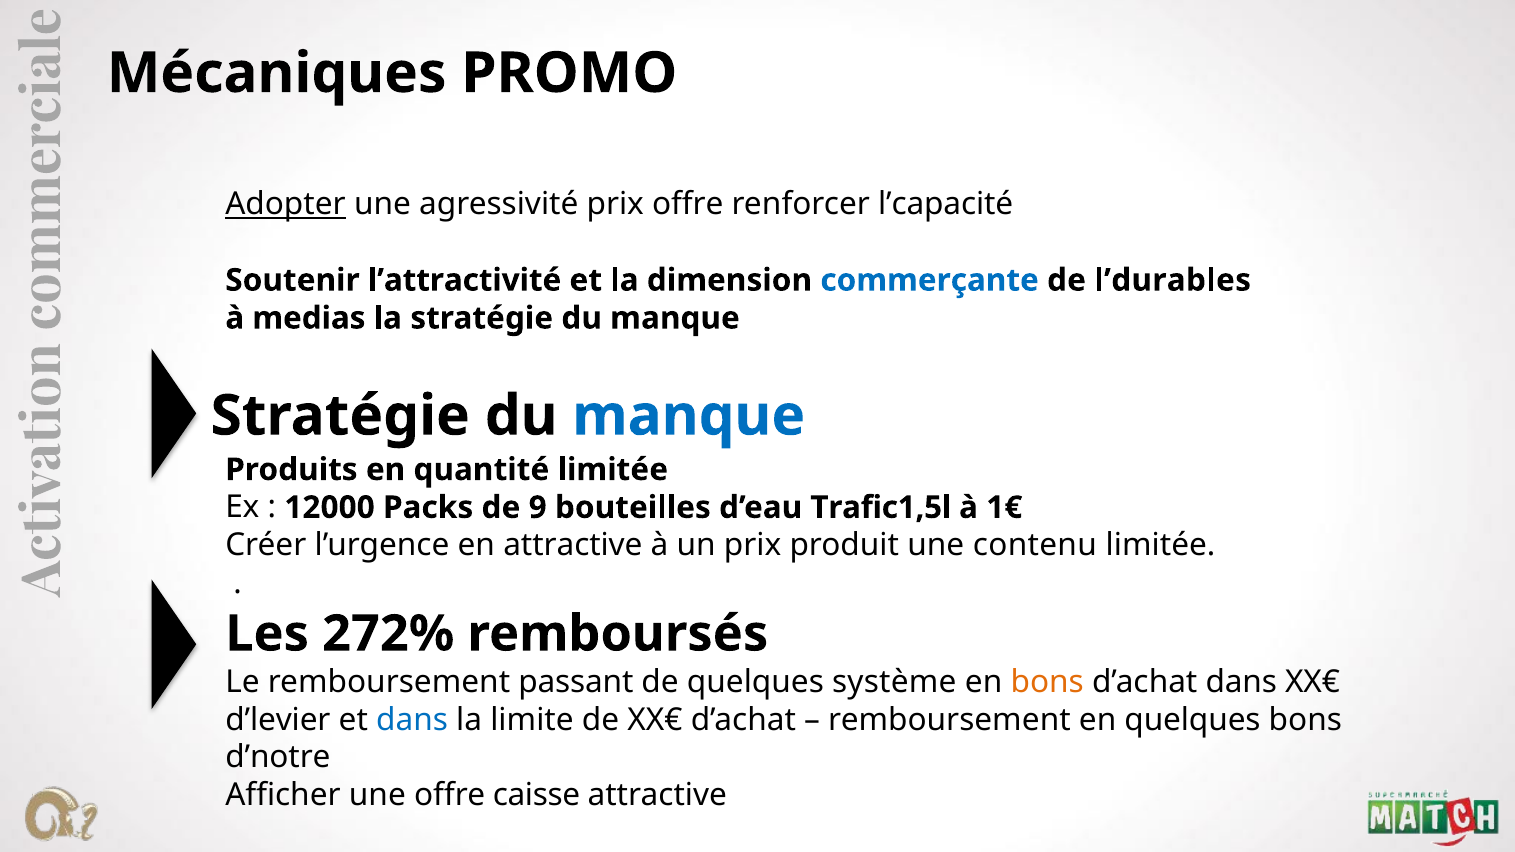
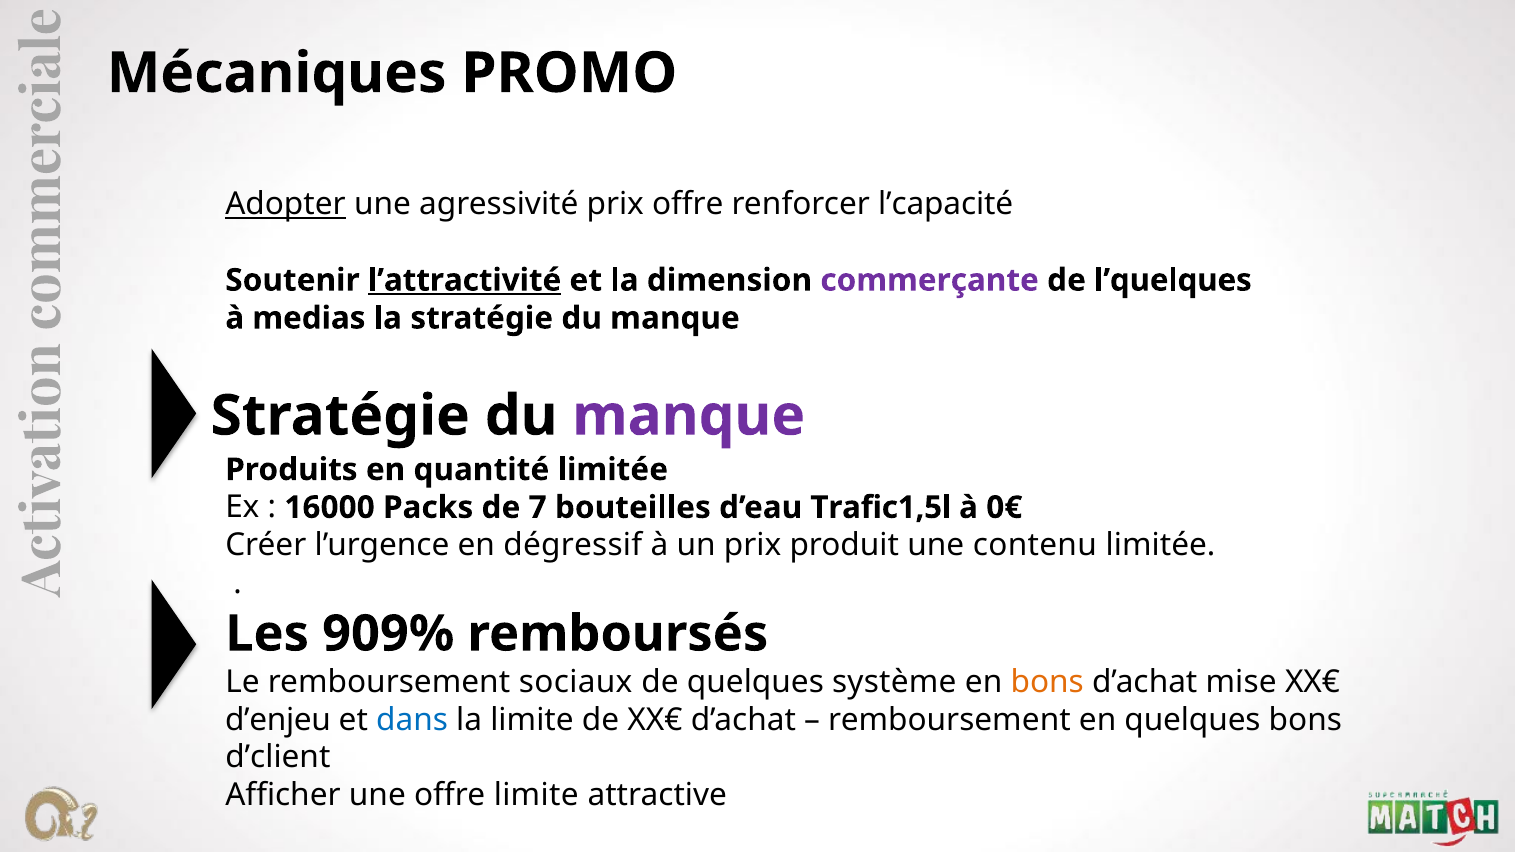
l’attractivité underline: none -> present (465, 280)
commerçante colour: blue -> purple (930, 280)
l’durables: l’durables -> l’quelques (1173, 280)
manque colour: blue -> purple (689, 416)
12000: 12000 -> 16000 (330, 508)
9: 9 -> 7 (538, 508)
1€: 1€ -> 0€ (1004, 508)
en attractive: attractive -> dégressif (573, 546)
272%: 272% -> 909% (388, 634)
passant: passant -> sociaux (576, 682)
d’achat dans: dans -> mise (1241, 682)
d’levier: d’levier -> d’enjeu (278, 720)
d’notre: d’notre -> d’client (278, 758)
offre caisse: caisse -> limite (536, 796)
